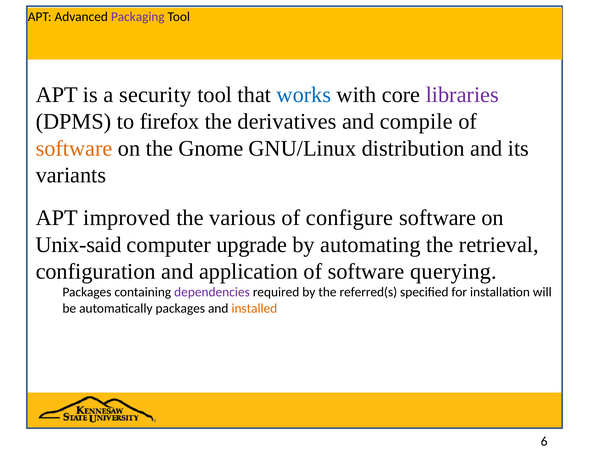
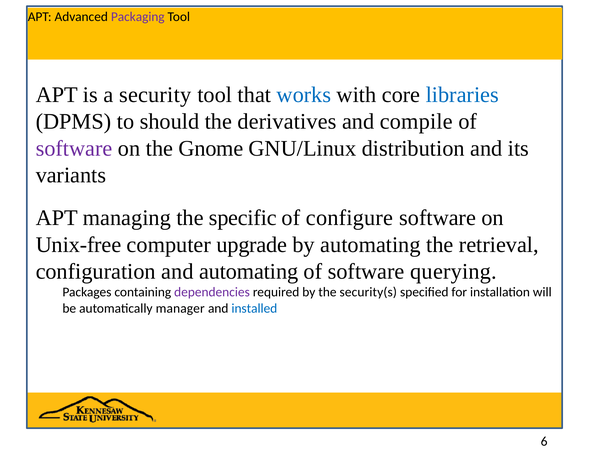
libraries colour: purple -> blue (462, 95)
firefox: firefox -> should (169, 122)
software colour: orange -> purple (74, 148)
improved: improved -> managing (127, 218)
various: various -> specific (243, 218)
Unix-said: Unix-said -> Unix-free (78, 245)
and application: application -> automating (249, 272)
referred(s: referred(s -> security(s (368, 292)
automatically packages: packages -> manager (180, 308)
installed colour: orange -> blue (254, 308)
